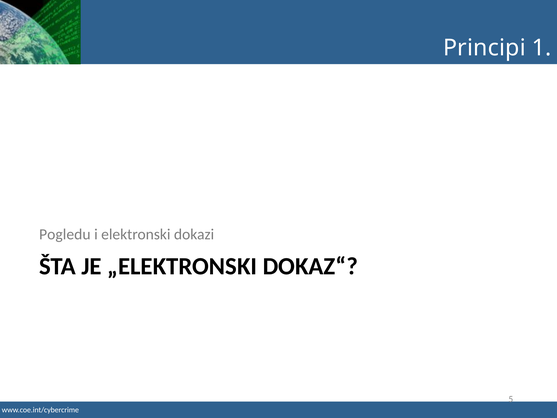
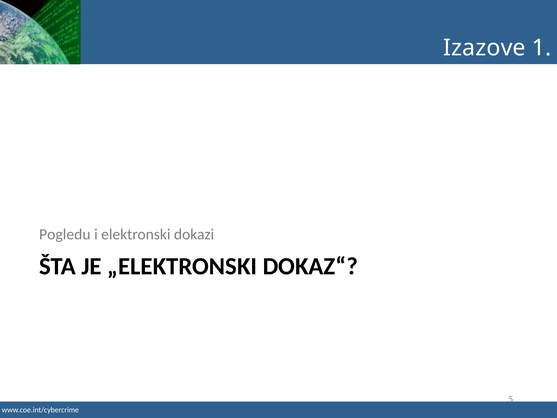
Principi: Principi -> Izazove (484, 48)
